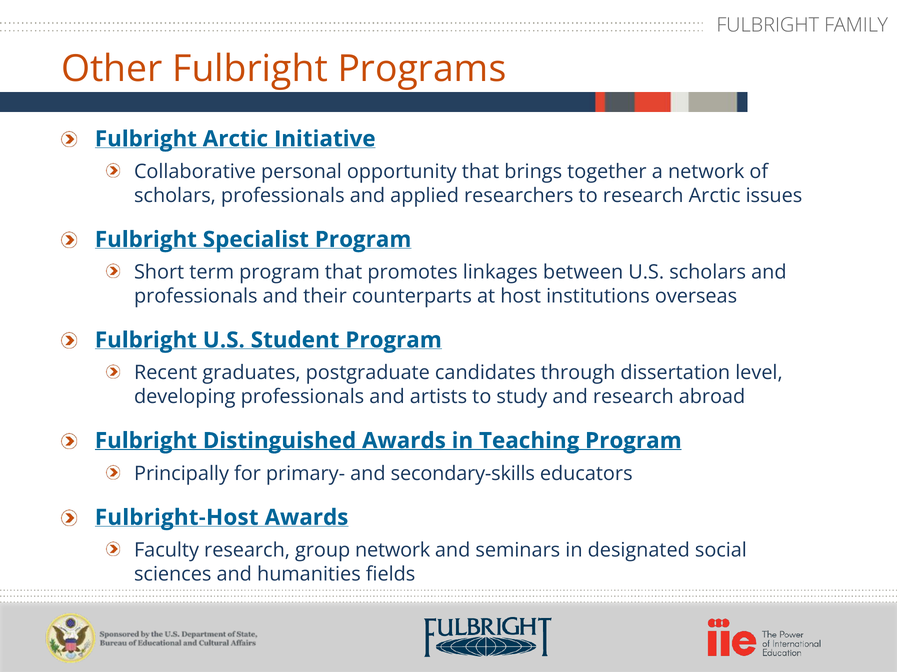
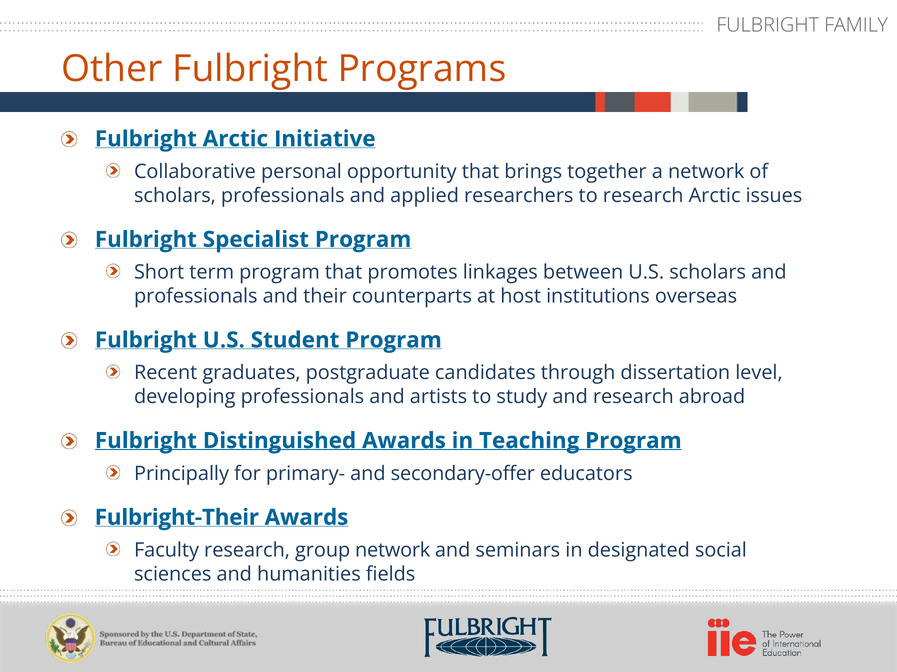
secondary-skills: secondary-skills -> secondary-offer (463, 474)
Fulbright-Host: Fulbright-Host -> Fulbright-Their (177, 518)
